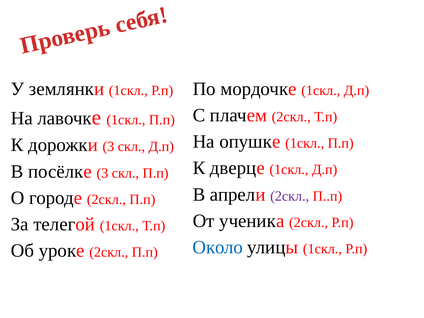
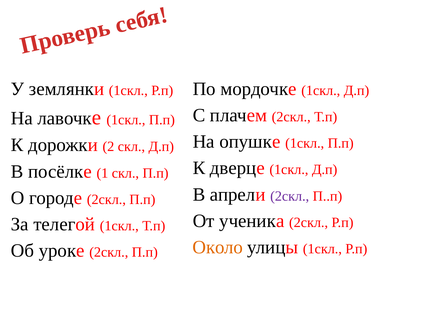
дорожки 3: 3 -> 2 (108, 147)
посёлке 3: 3 -> 1 (102, 173)
Около colour: blue -> orange (218, 247)
